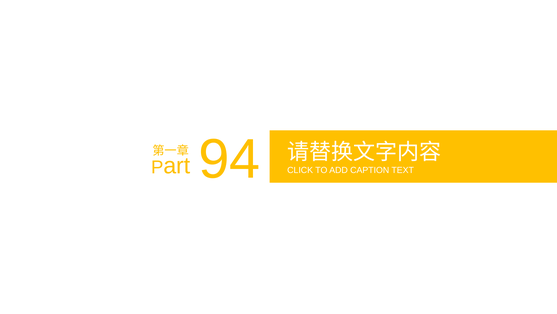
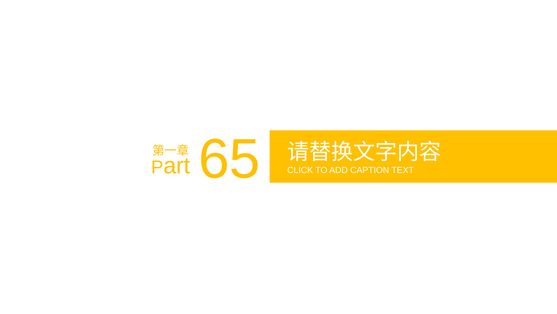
94: 94 -> 65 (229, 159)
